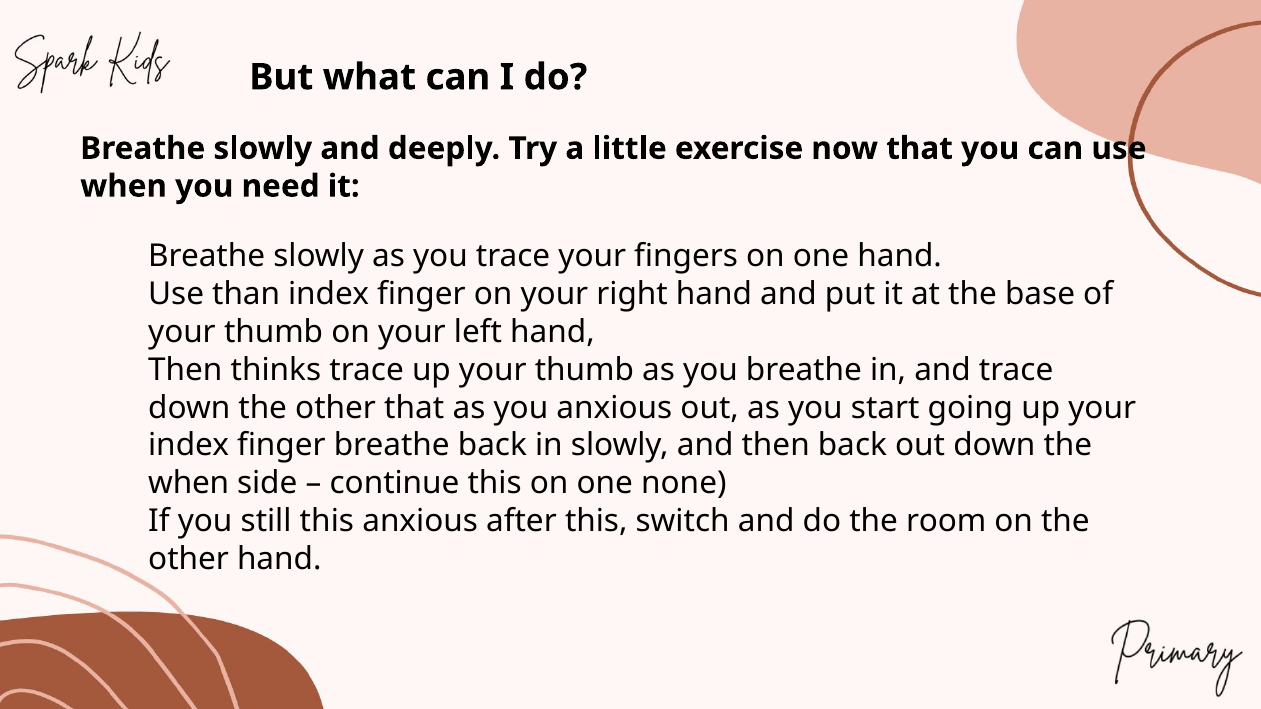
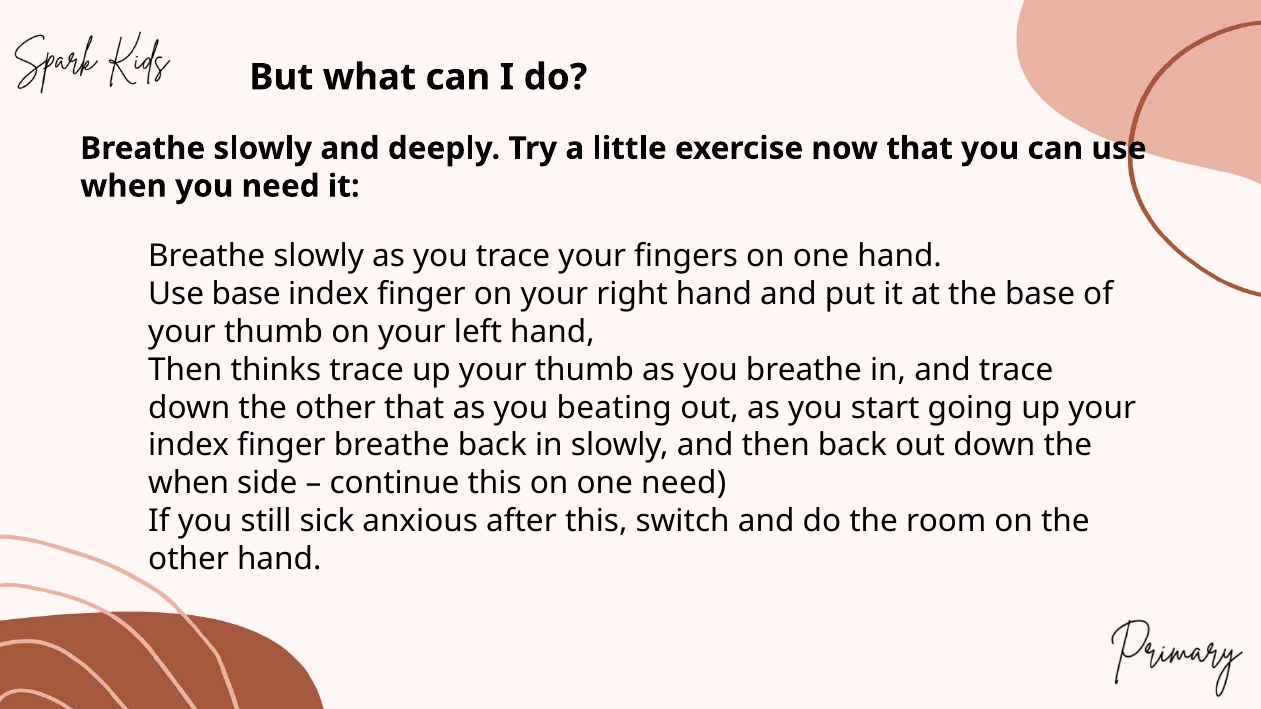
Use than: than -> base (246, 294)
you anxious: anxious -> beating (614, 408)
one none: none -> need (684, 484)
still this: this -> sick (327, 521)
